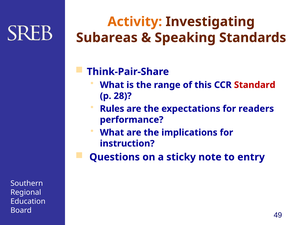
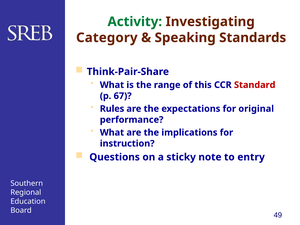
Activity colour: orange -> green (135, 22)
Subareas: Subareas -> Category (107, 38)
28: 28 -> 67 (123, 96)
readers: readers -> original (256, 109)
